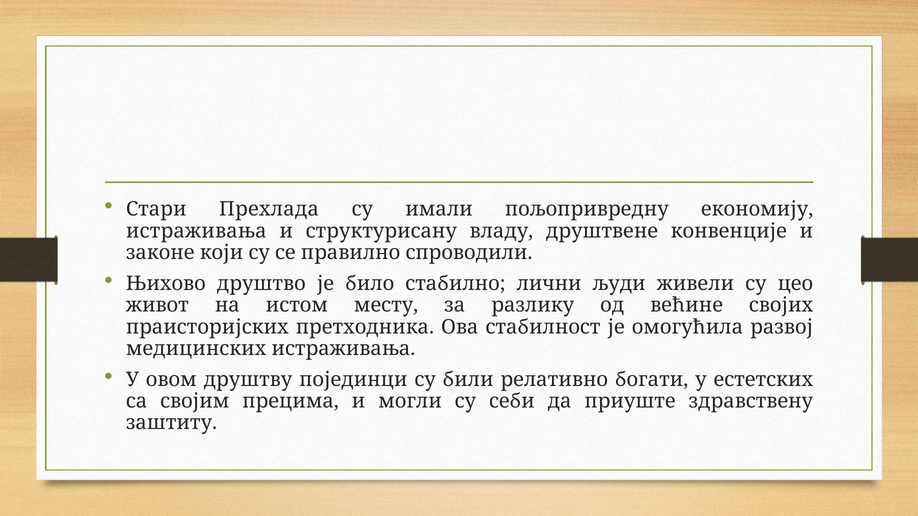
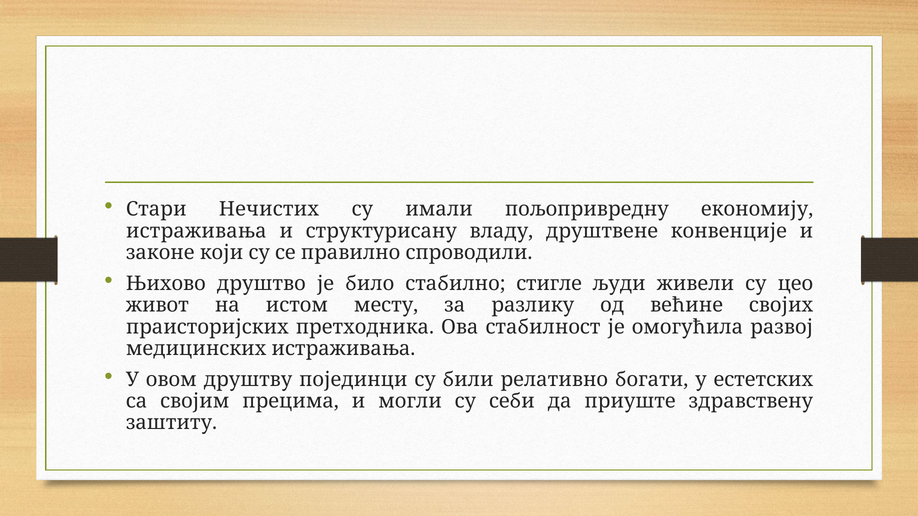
Прехлада: Прехлада -> Нечистих (269, 209)
лични: лични -> стигле (549, 284)
